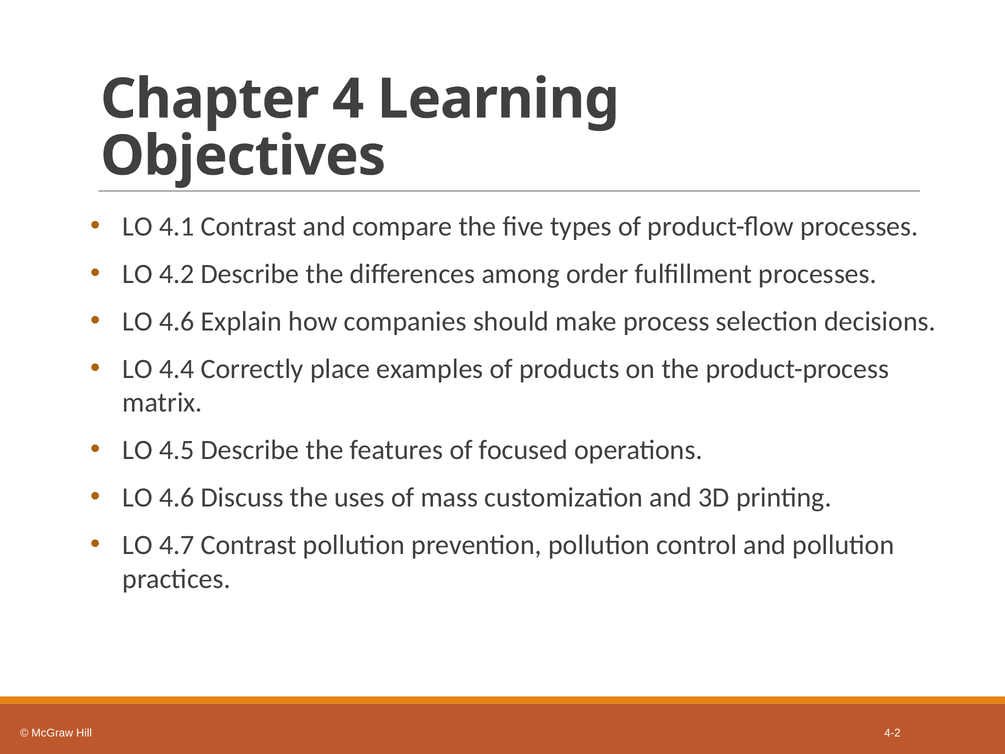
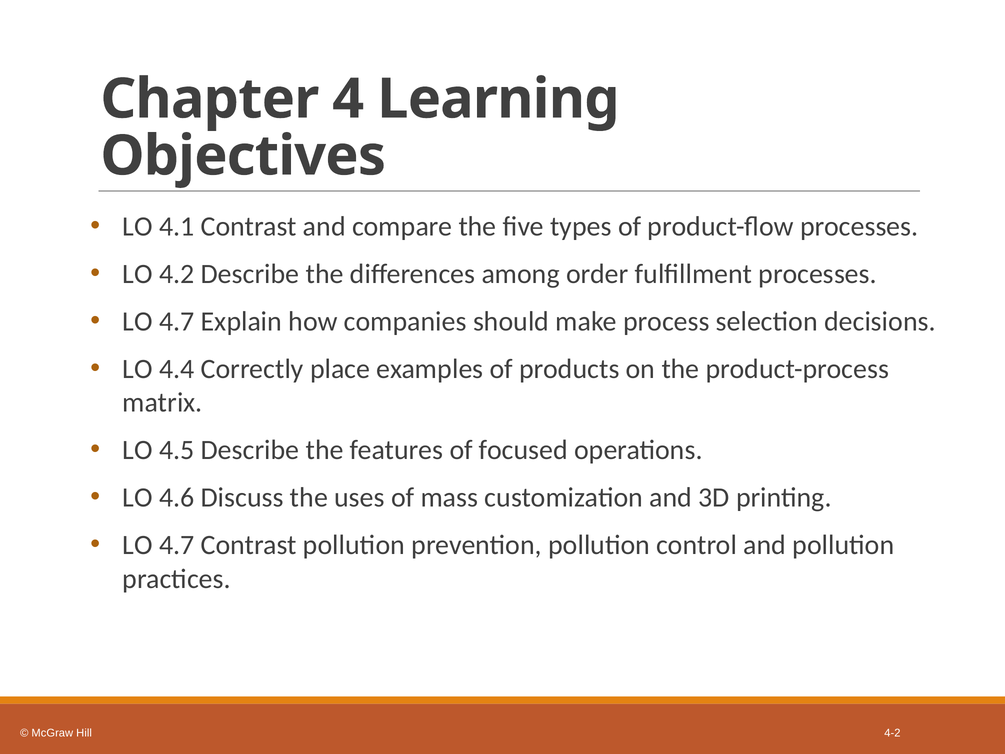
4.6: 4.6 -> 4.7 (177, 322)
